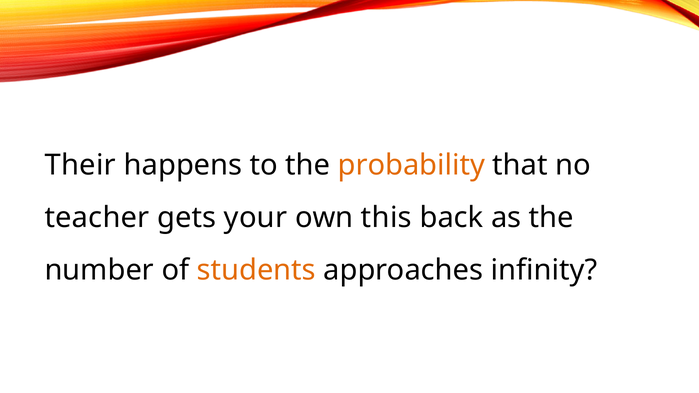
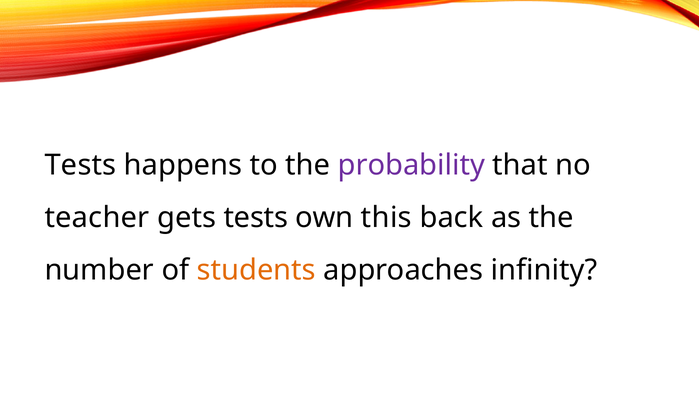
Their: Their -> Tests (80, 165)
probability colour: orange -> purple (411, 165)
gets your: your -> tests (256, 218)
